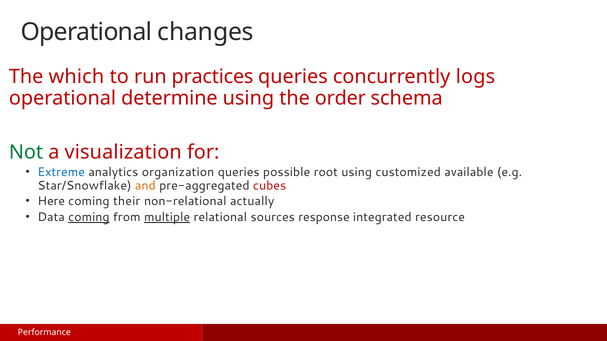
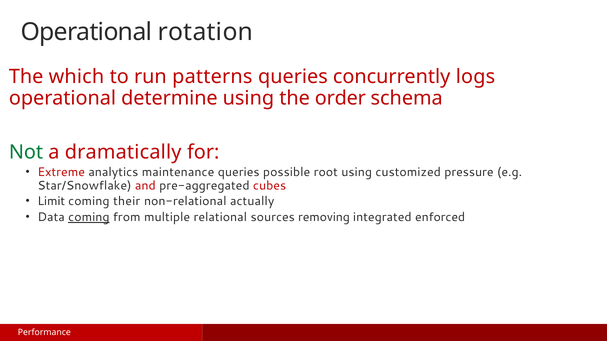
changes: changes -> rotation (205, 32)
practices: practices -> patterns (212, 77)
visualization: visualization -> dramatically (123, 152)
Extreme colour: blue -> red (61, 172)
organization: organization -> maintenance (178, 172)
available: available -> pressure (469, 172)
and colour: orange -> red (145, 186)
Here: Here -> Limit (51, 202)
multiple underline: present -> none (167, 217)
response: response -> removing (324, 217)
resource: resource -> enforced (440, 217)
